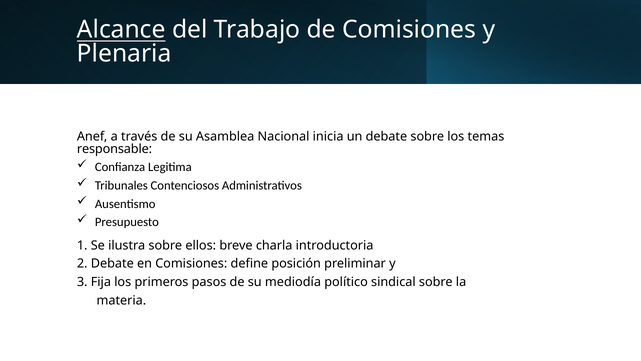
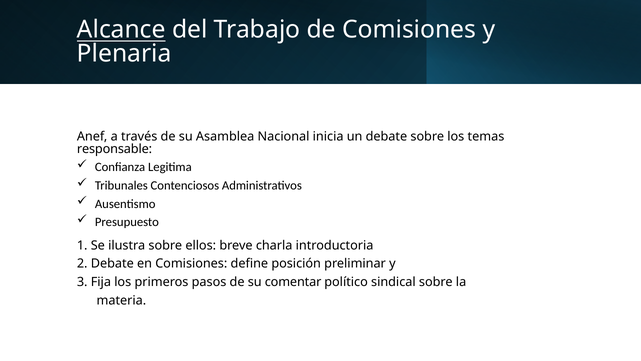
mediodía: mediodía -> comentar (293, 282)
